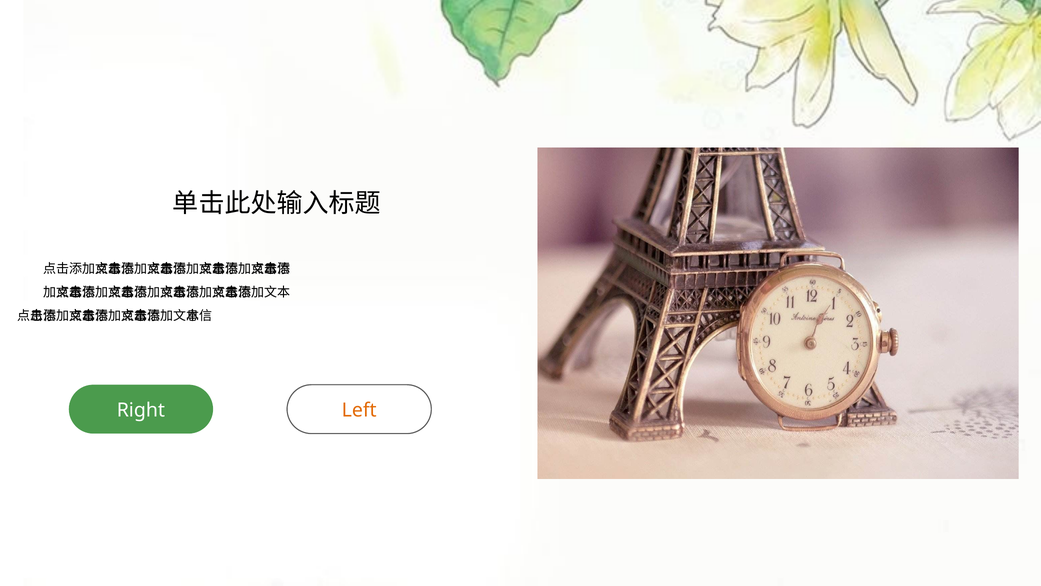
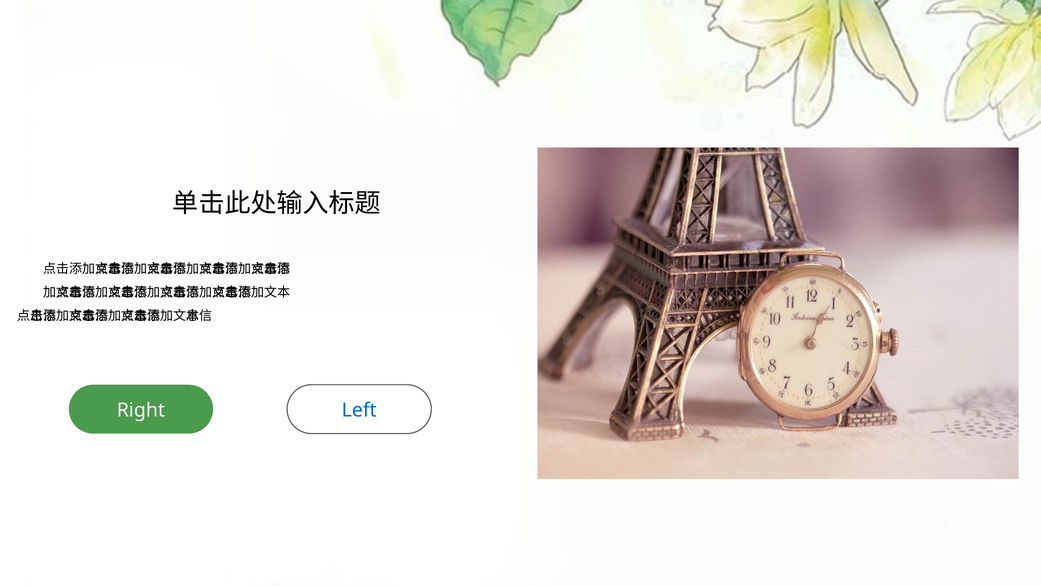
Left colour: orange -> blue (359, 410)
